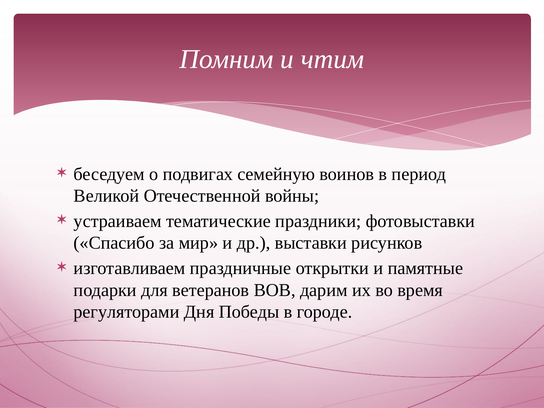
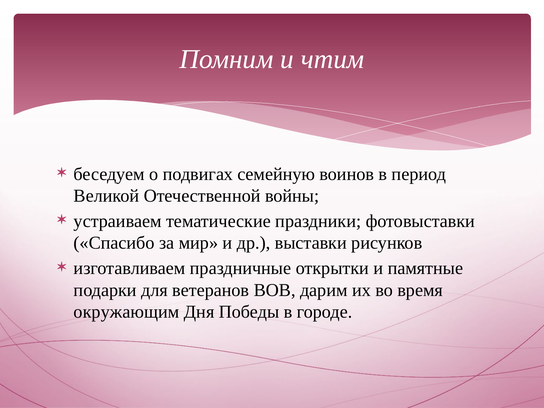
регуляторами: регуляторами -> окружающим (126, 312)
